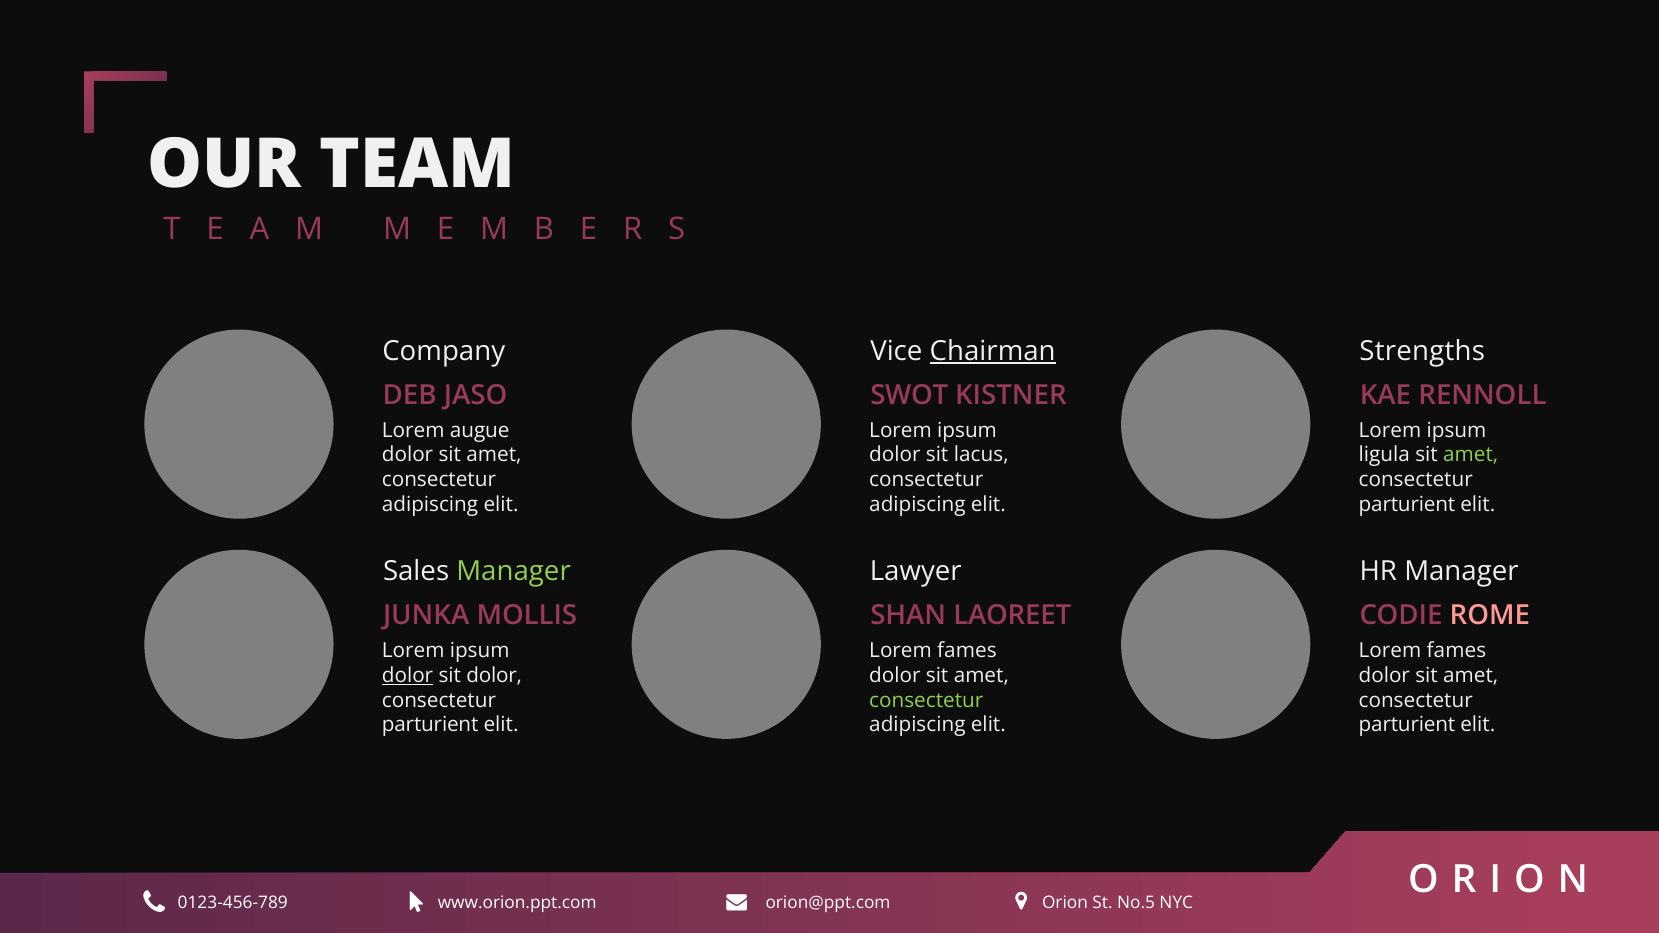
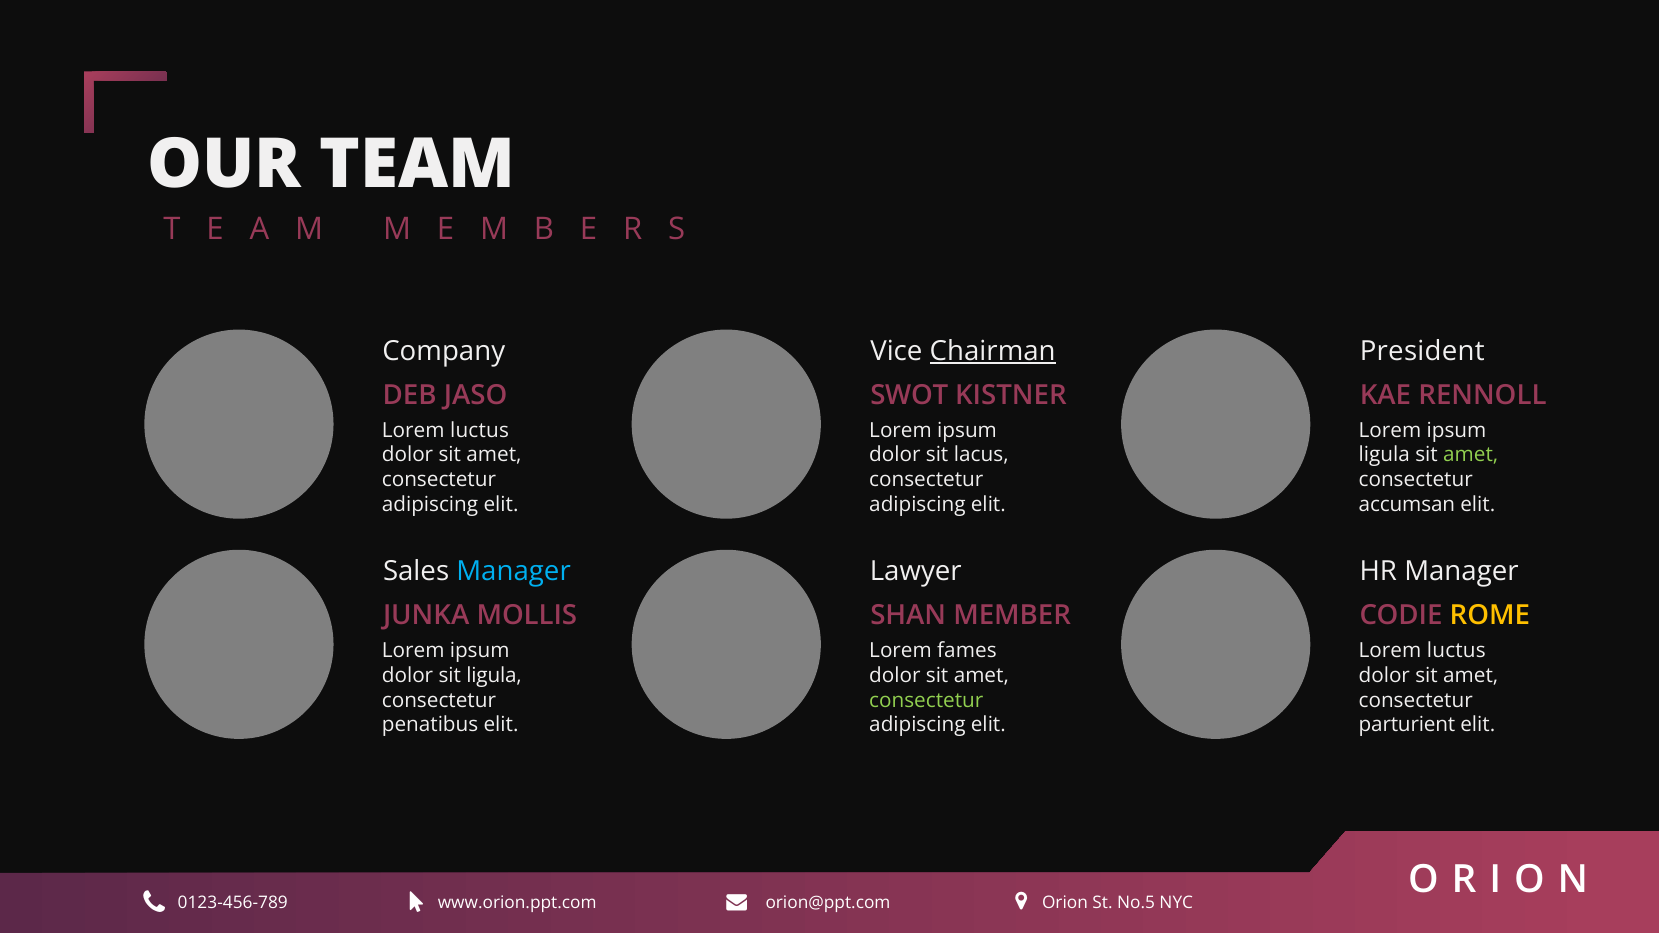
Strengths: Strengths -> President (1422, 351)
augue: augue -> luctus (480, 430)
parturient: parturient -> accumsan (1407, 505)
Manager colour: light green -> light blue (514, 571)
LAOREET: LAOREET -> MEMBER (1012, 615)
ROME colour: pink -> yellow (1490, 615)
fames: fames -> luctus (1456, 651)
dolor underline: present -> none (408, 675)
sit dolor: dolor -> ligula (494, 675)
parturient: parturient -> penatibus (430, 725)
